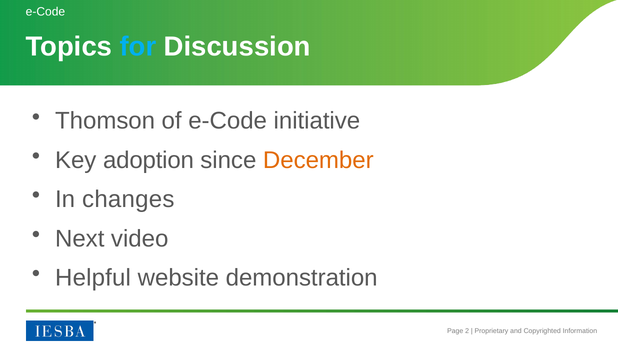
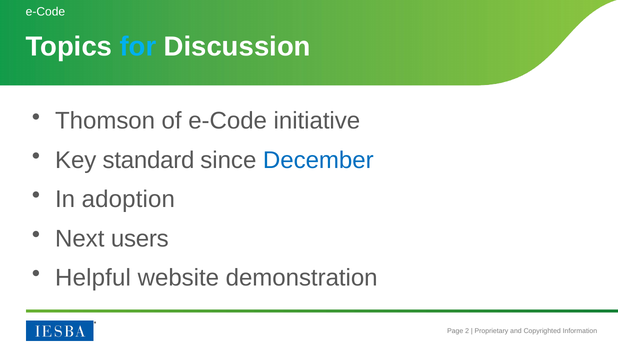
adoption: adoption -> standard (149, 160)
December colour: orange -> blue (318, 160)
changes: changes -> adoption (128, 199)
video: video -> users (140, 238)
